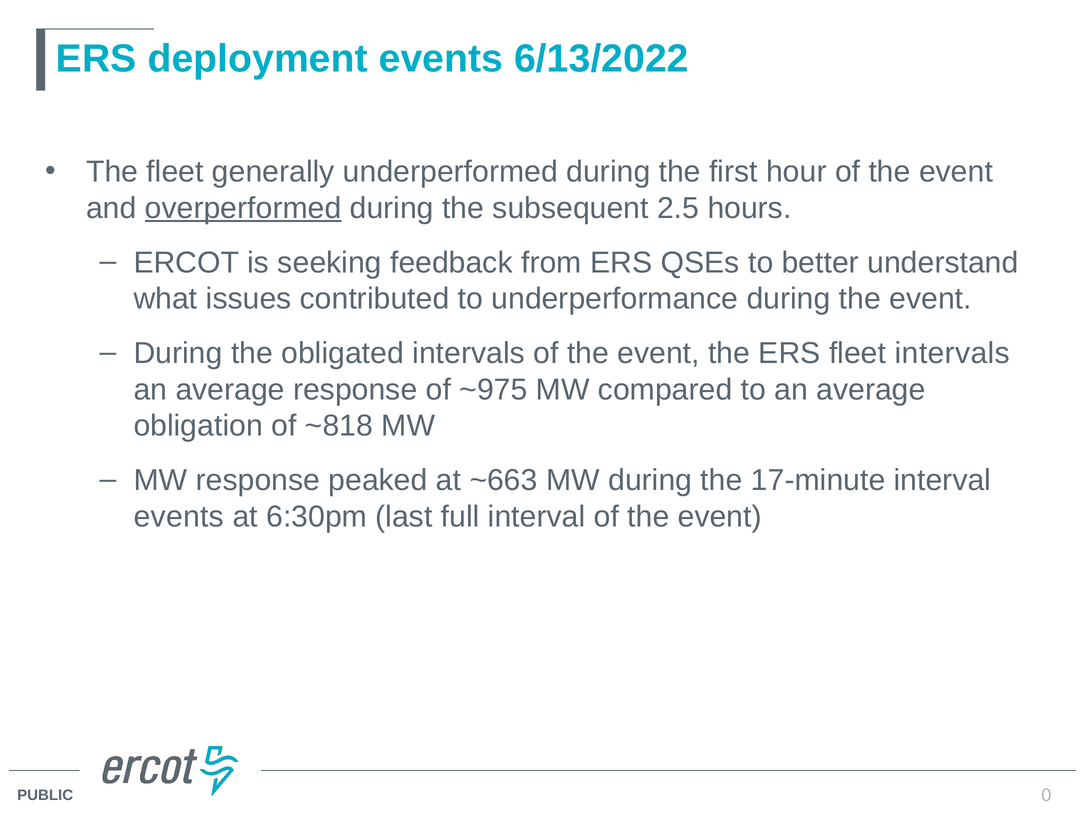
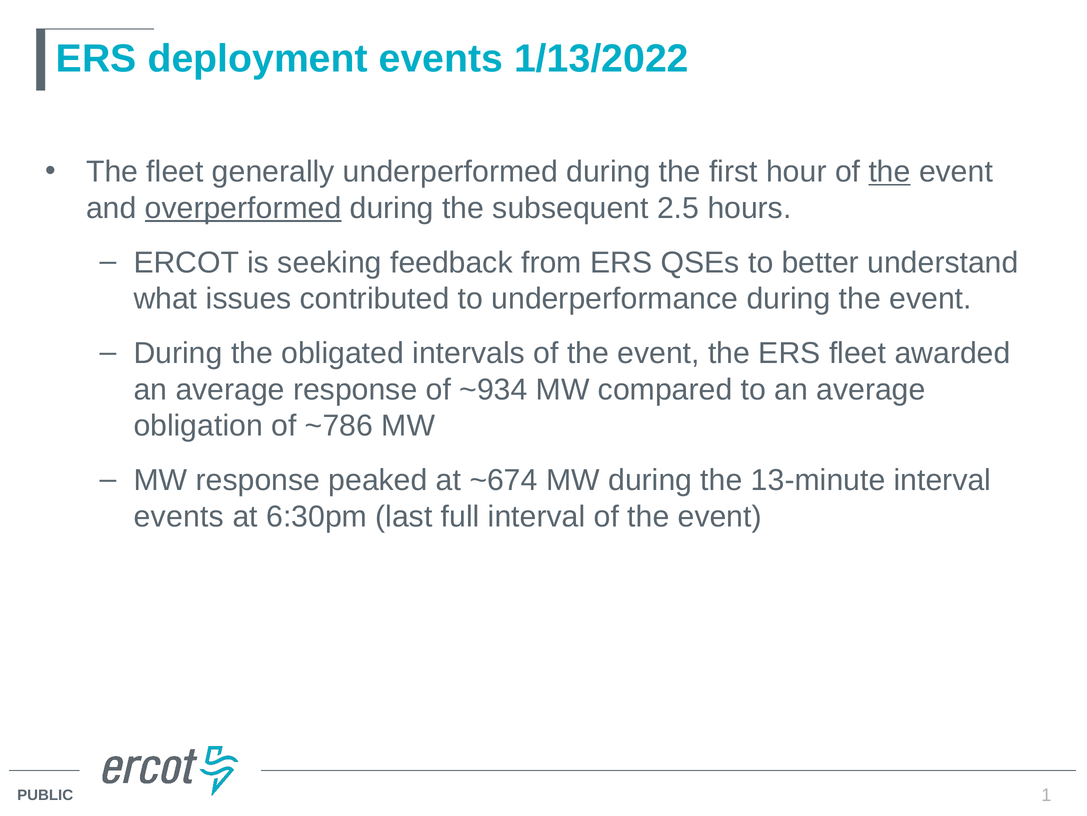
6/13/2022: 6/13/2022 -> 1/13/2022 (601, 59)
the underline: none -> present (890, 172)
fleet intervals: intervals -> awarded (953, 353)
~975: ~975 -> ~934 (493, 389)
~818: ~818 -> ~786 (339, 425)
~663: ~663 -> ~674 (504, 480)
17-minute: 17-minute -> 13-minute (818, 480)
0: 0 -> 1 (1046, 794)
